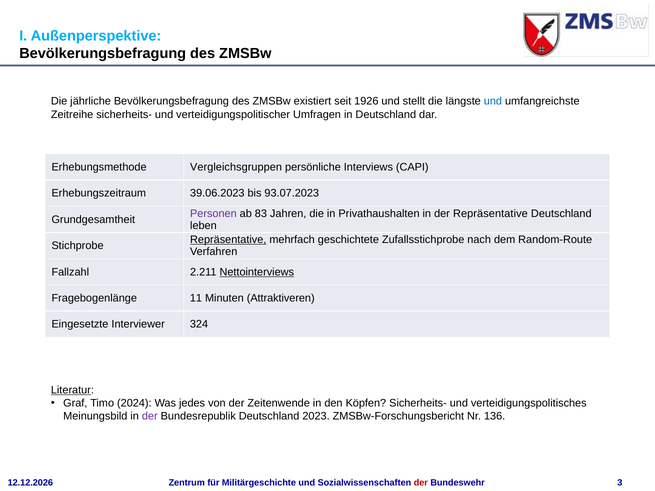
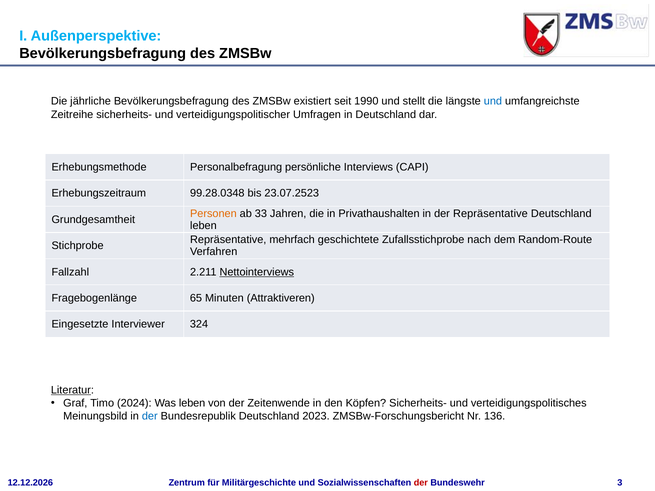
1926: 1926 -> 1990 (366, 101)
Vergleichsgruppen: Vergleichsgruppen -> Personalbefragung (236, 167)
39.06.2023: 39.06.2023 -> 99.28.0348 (217, 193)
93.07.2023: 93.07.2023 -> 23.07.2523 (292, 193)
Personen colour: purple -> orange (213, 214)
83: 83 -> 33 (261, 214)
Repräsentative underline: present -> none (228, 240)
11: 11 -> 65 (196, 298)
Was jedes: jedes -> leben (192, 403)
der colour: purple -> blue (150, 416)
